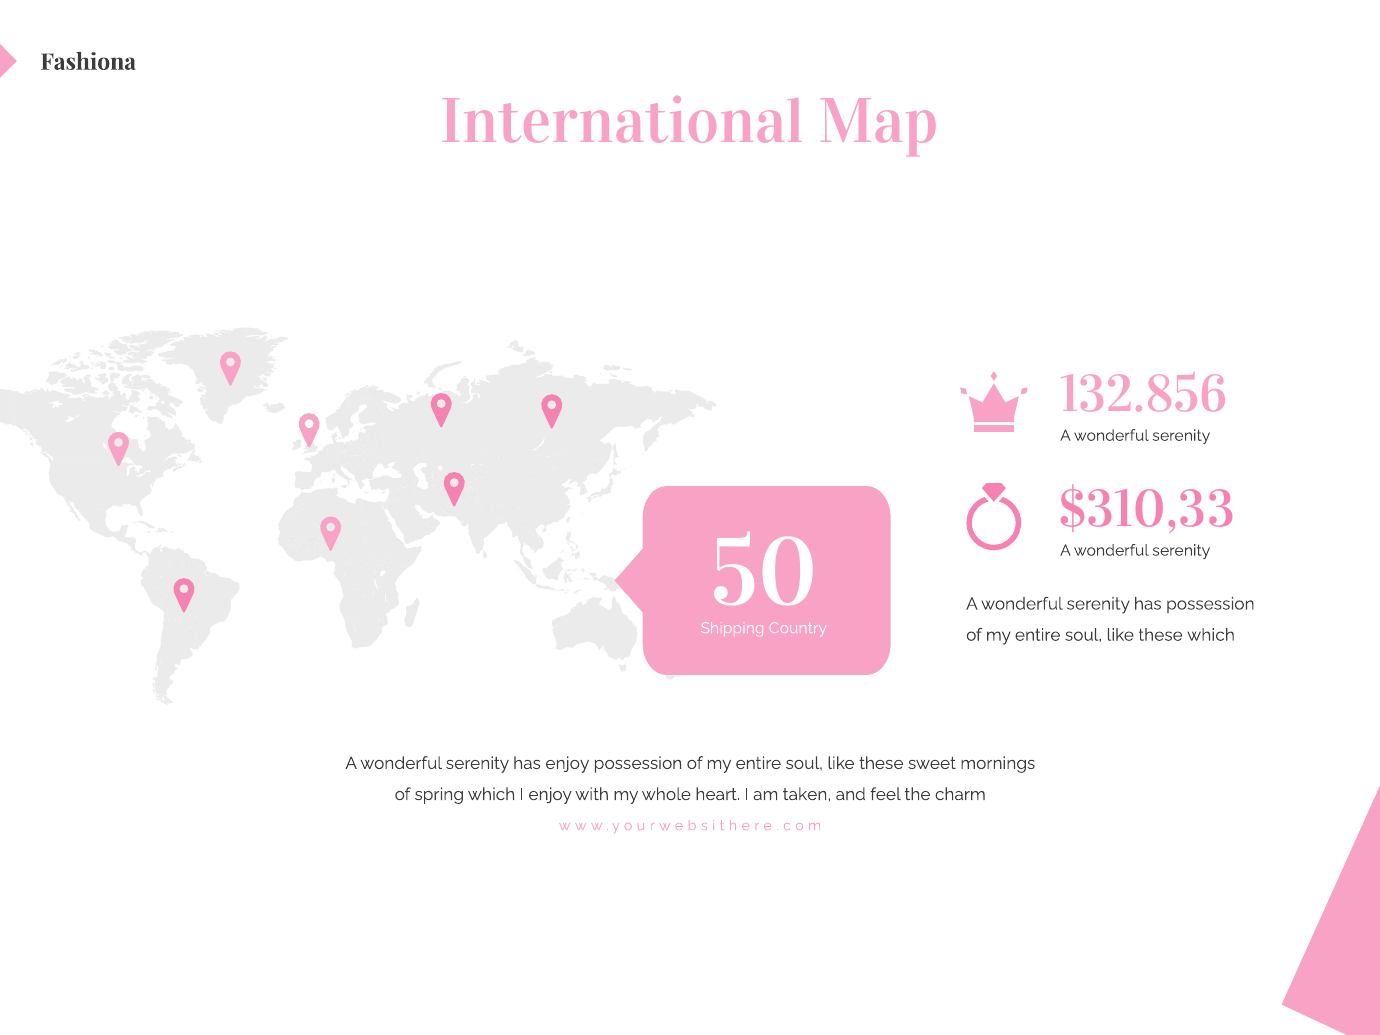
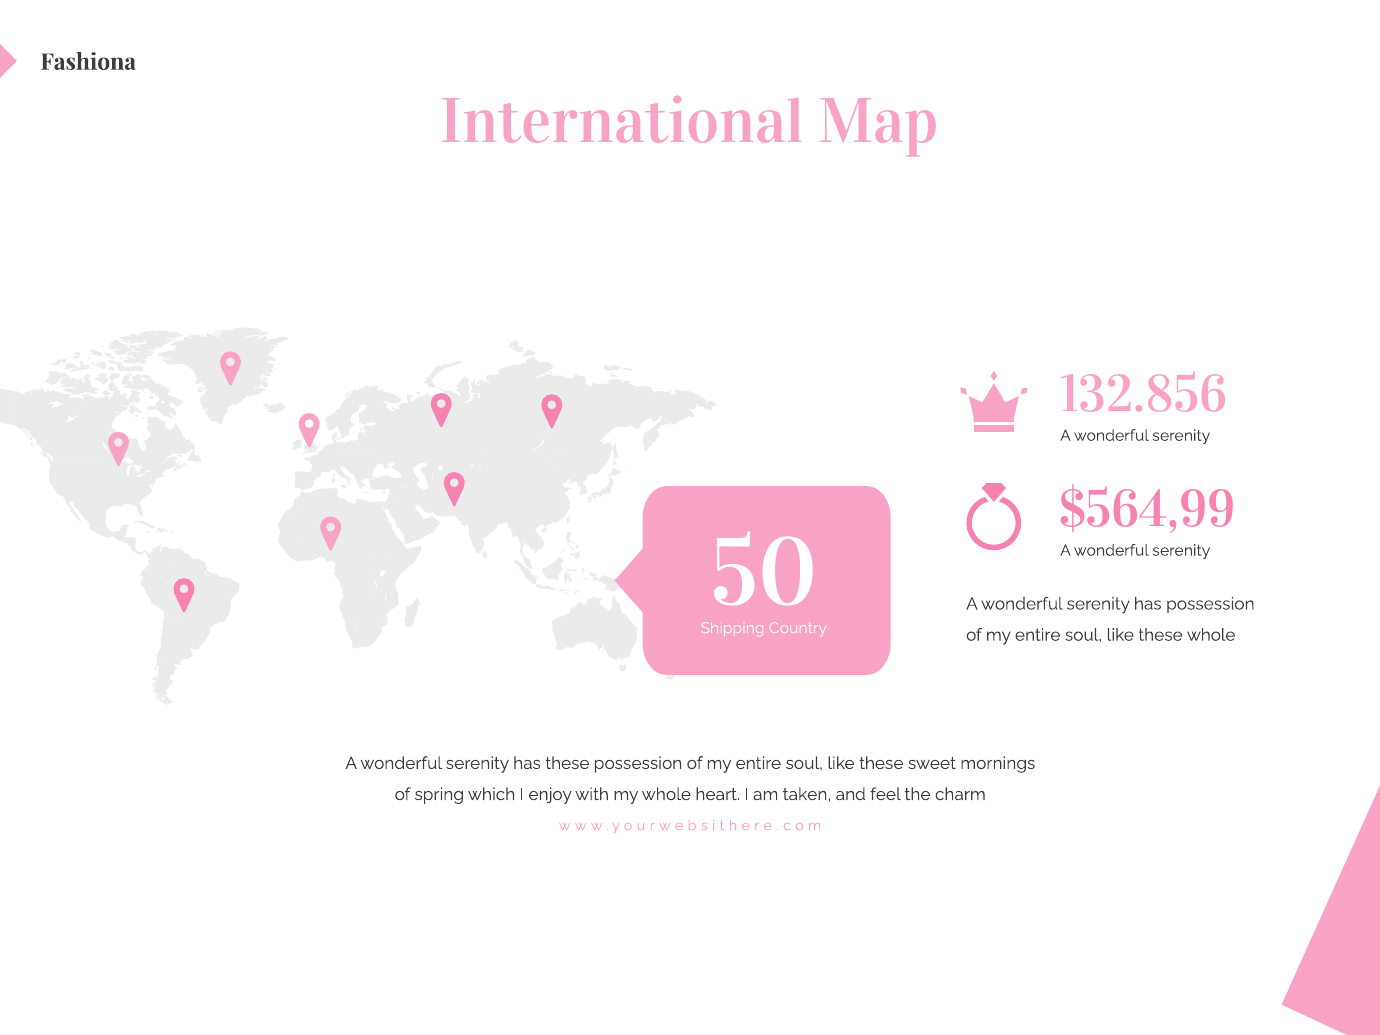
$310,33: $310,33 -> $564,99 (1148, 509)
these which: which -> whole (1211, 635)
has enjoy: enjoy -> these (567, 763)
